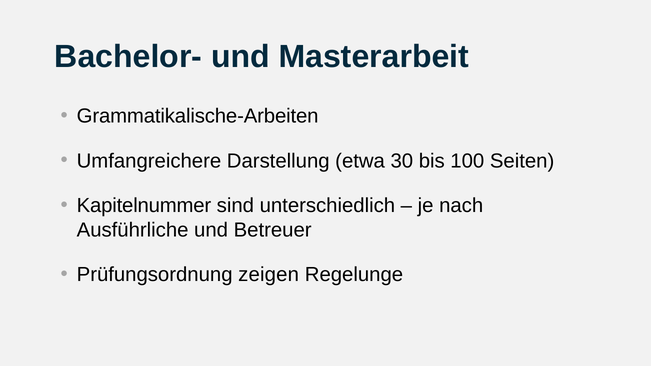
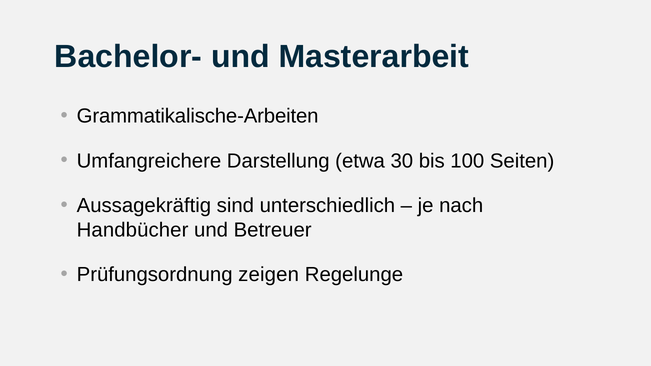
Kapitelnummer: Kapitelnummer -> Aussagekräftig (144, 206)
Ausführliche: Ausführliche -> Handbücher (133, 230)
